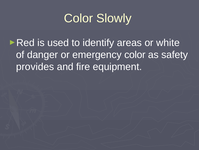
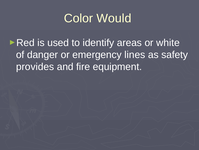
Slowly: Slowly -> Would (114, 18)
emergency color: color -> lines (135, 54)
